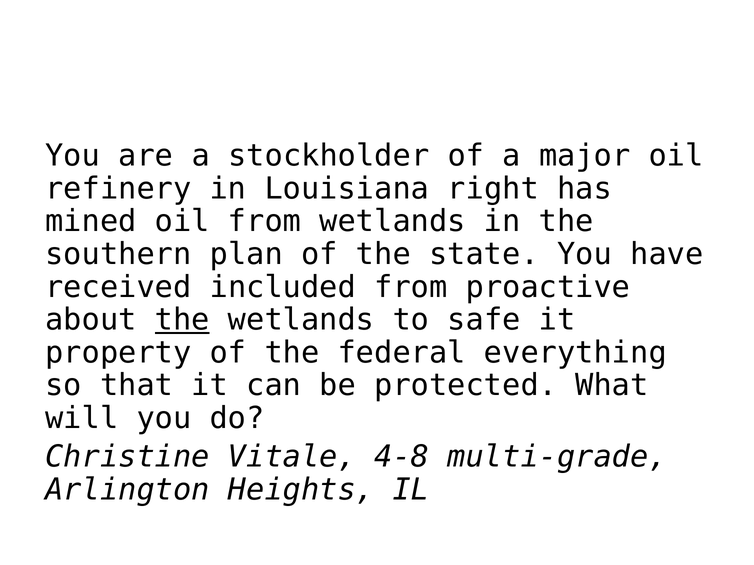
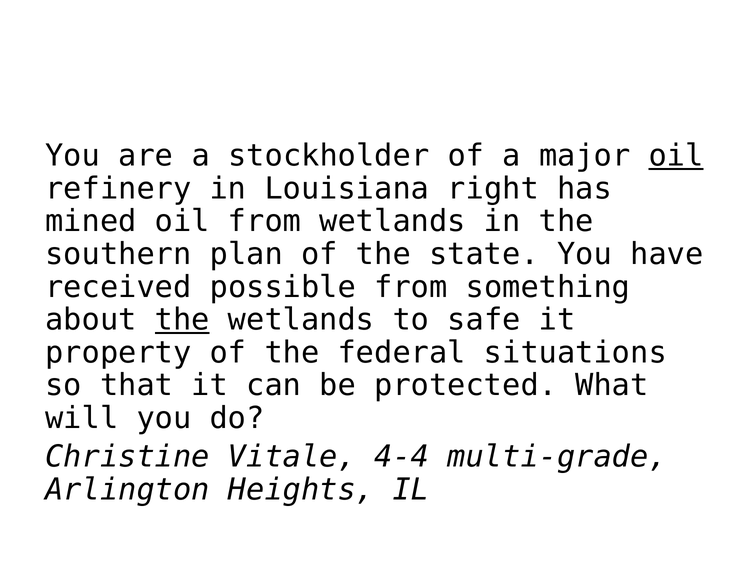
oil underline: none -> present (676, 156)
included: included -> possible (283, 287)
proactive: proactive -> something (548, 287)
everything: everything -> situations (575, 353)
4-8: 4-8 -> 4-4 (402, 457)
